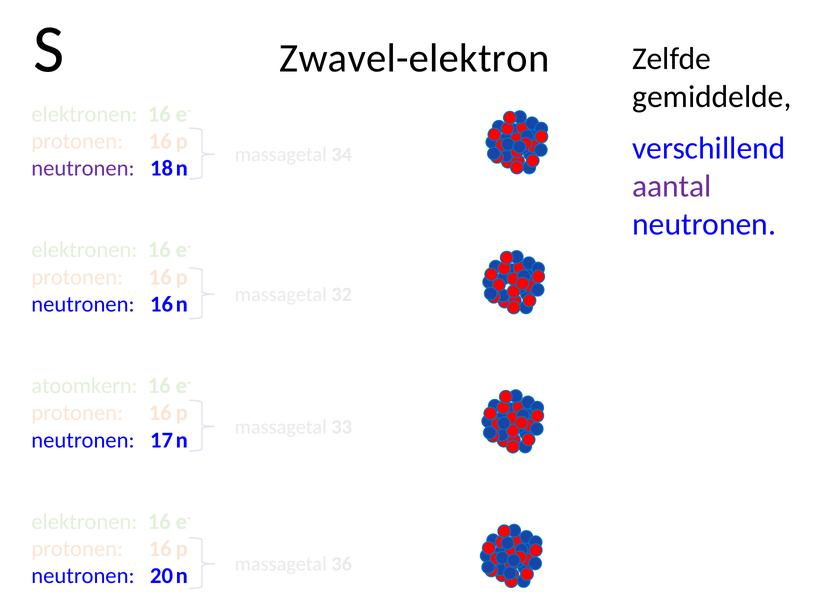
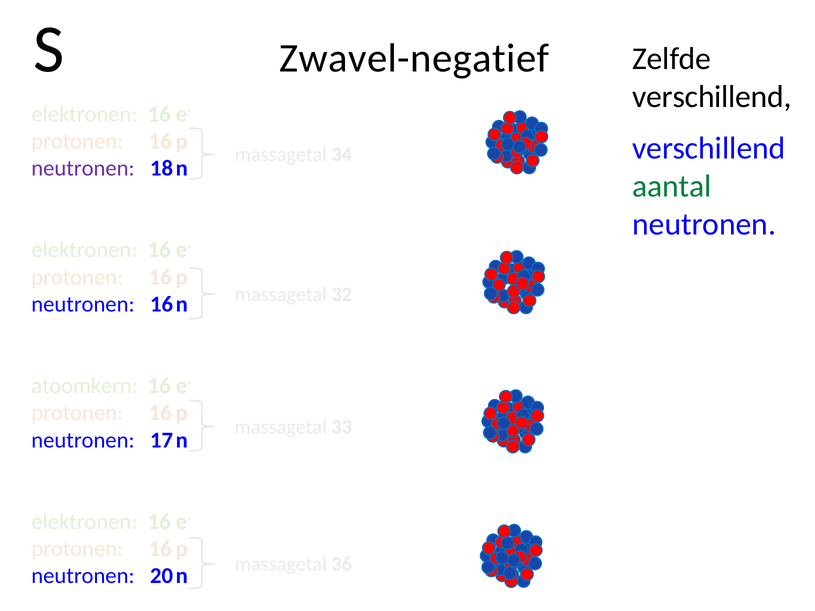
Zwavel-elektron: Zwavel-elektron -> Zwavel-negatief (414, 58)
gemiddelde: gemiddelde -> verschillend (712, 97)
aantal colour: purple -> green (672, 186)
